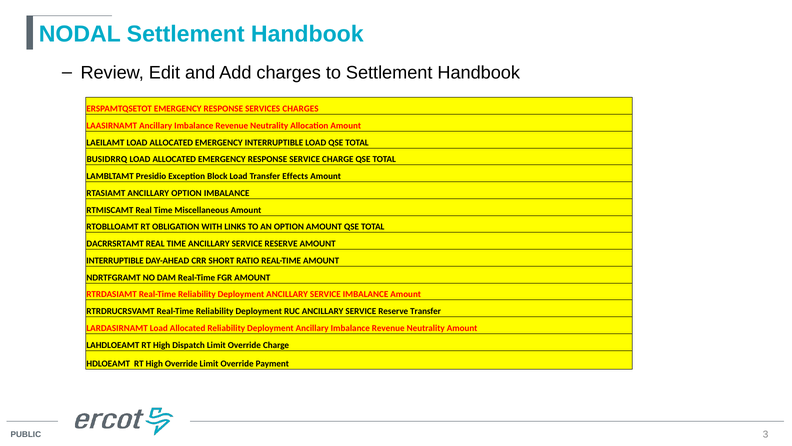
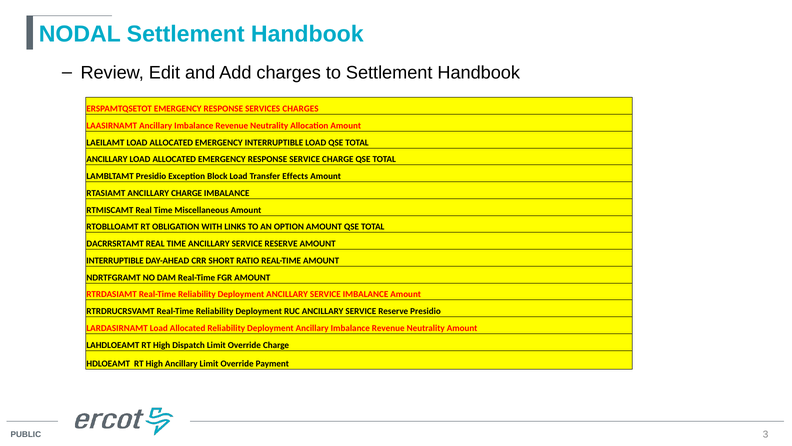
BUSIDRRQ: BUSIDRRQ -> ANCILLARY (107, 159)
ANCILLARY OPTION: OPTION -> CHARGE (187, 193)
Reserve Transfer: Transfer -> Presidio (426, 311)
High Override: Override -> Ancillary (181, 363)
